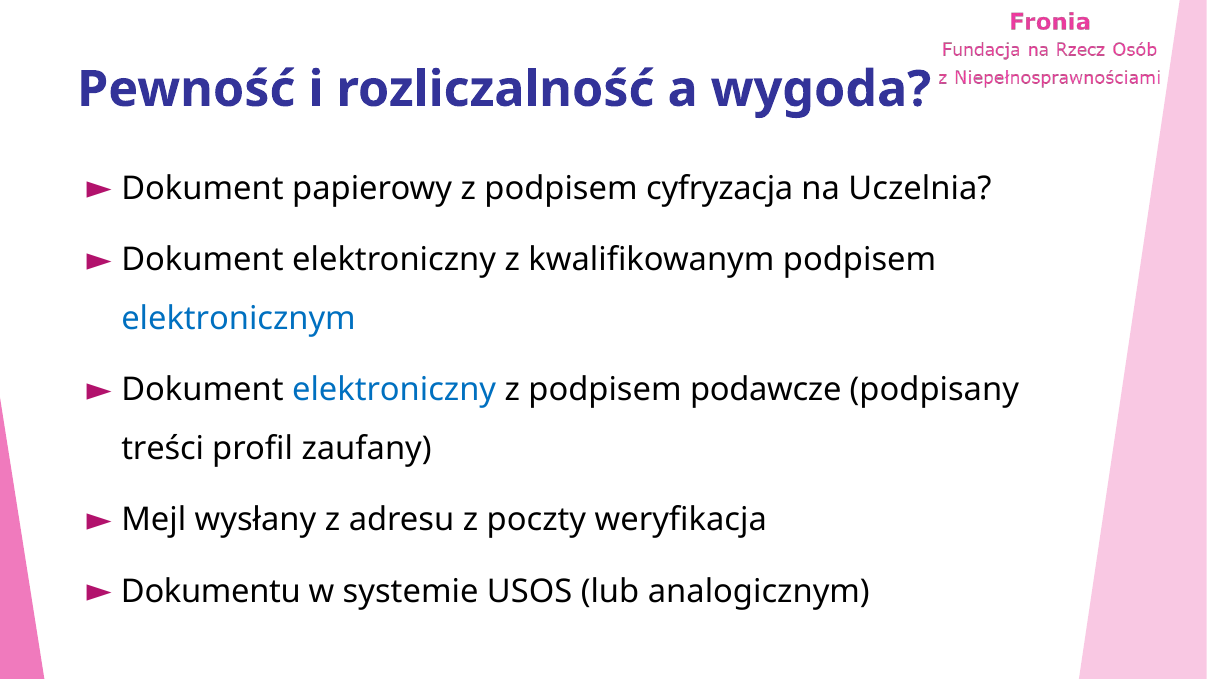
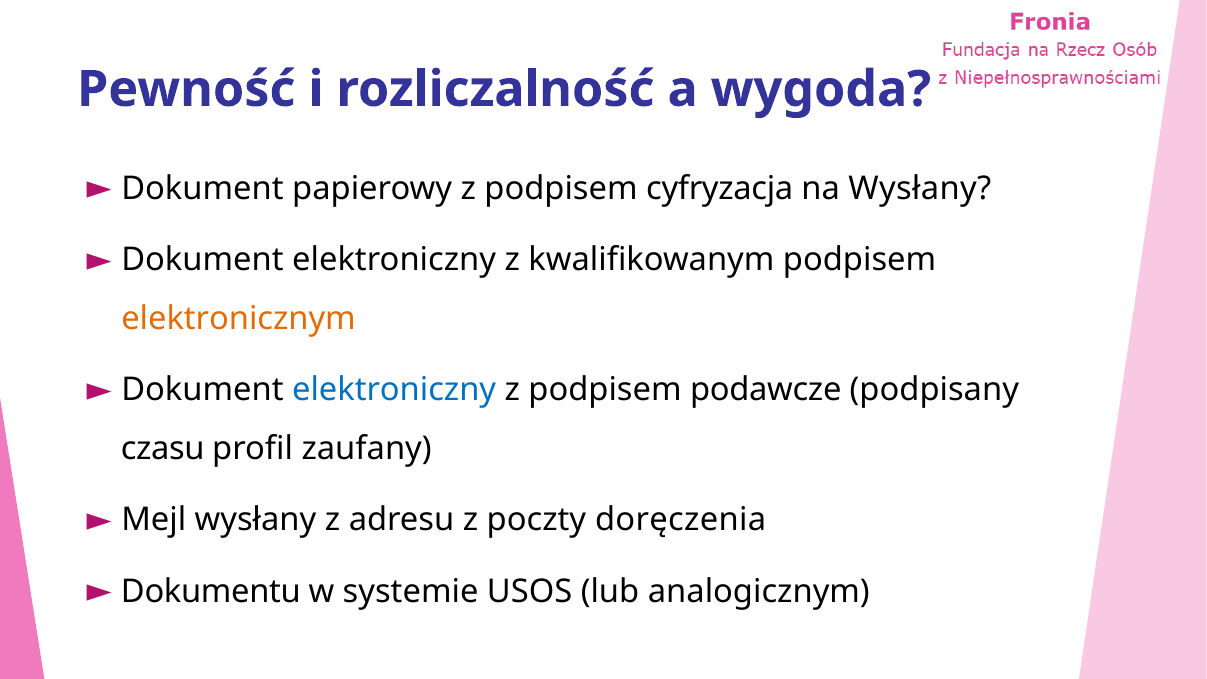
na Uczelnia: Uczelnia -> Wysłany (920, 188)
elektronicznym colour: blue -> orange (239, 318)
treści: treści -> czasu (163, 449)
weryfikacja: weryfikacja -> doręczenia (681, 520)
